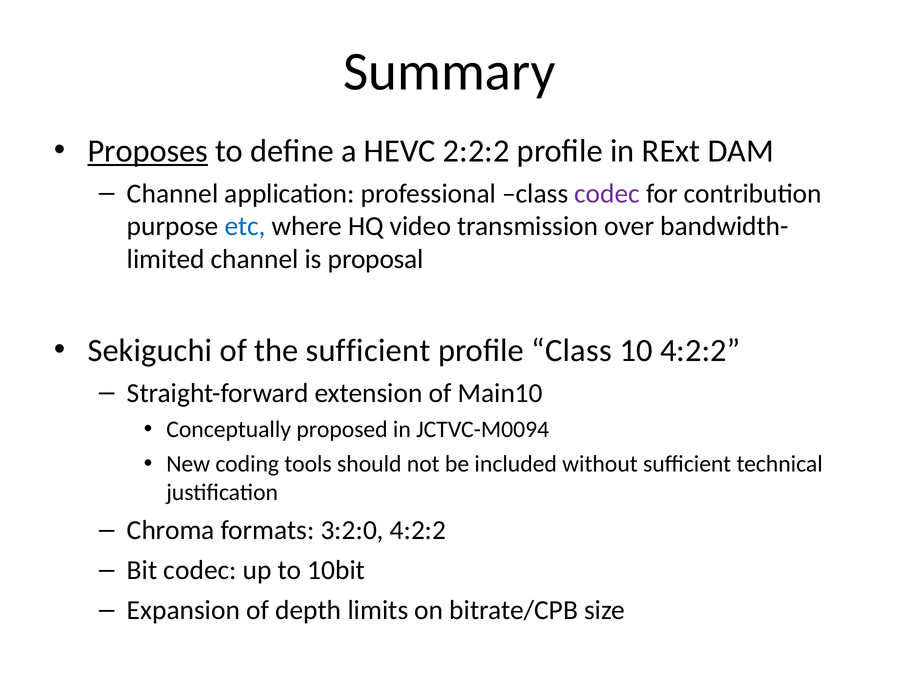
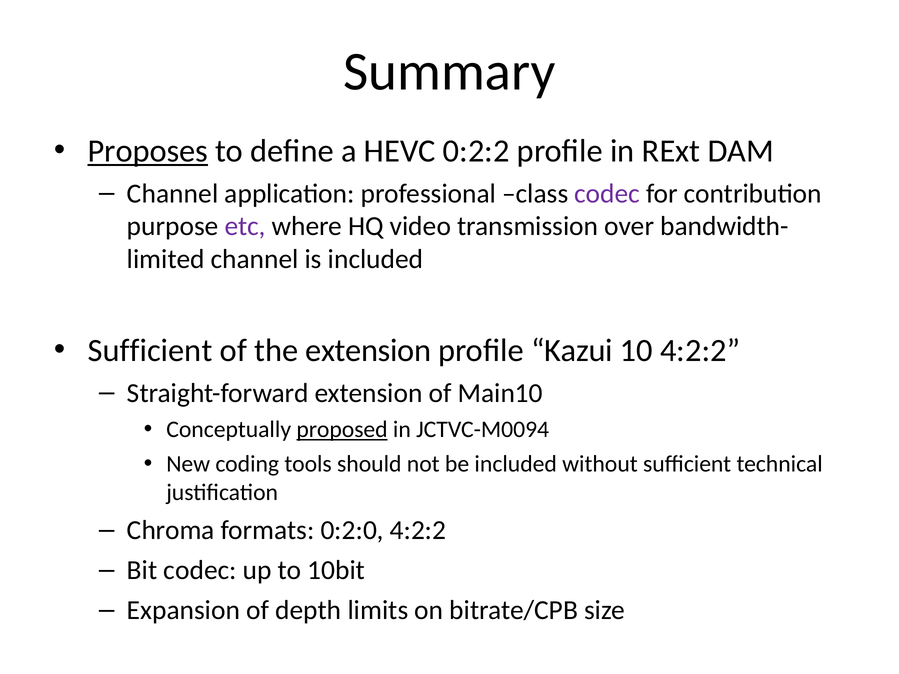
2:2:2: 2:2:2 -> 0:2:2 (476, 151)
etc colour: blue -> purple (245, 227)
is proposal: proposal -> included (376, 259)
Sekiguchi: Sekiguchi -> Sufficient (150, 351)
the sufficient: sufficient -> extension (368, 351)
profile Class: Class -> Kazui (572, 351)
proposed underline: none -> present (342, 430)
3:2:0: 3:2:0 -> 0:2:0 (352, 531)
